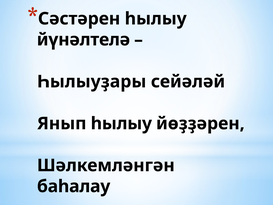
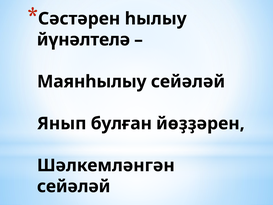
Һылыуҙары: Һылыуҙары -> Маянһылыу (92, 81)
Янып һылыу: һылыу -> булған (121, 123)
баһалау: баһалау -> сейәләй (74, 186)
